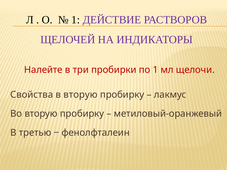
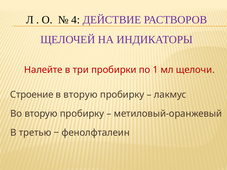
1: 1 -> 4 (76, 20)
Свойства: Свойства -> Строение (32, 95)
